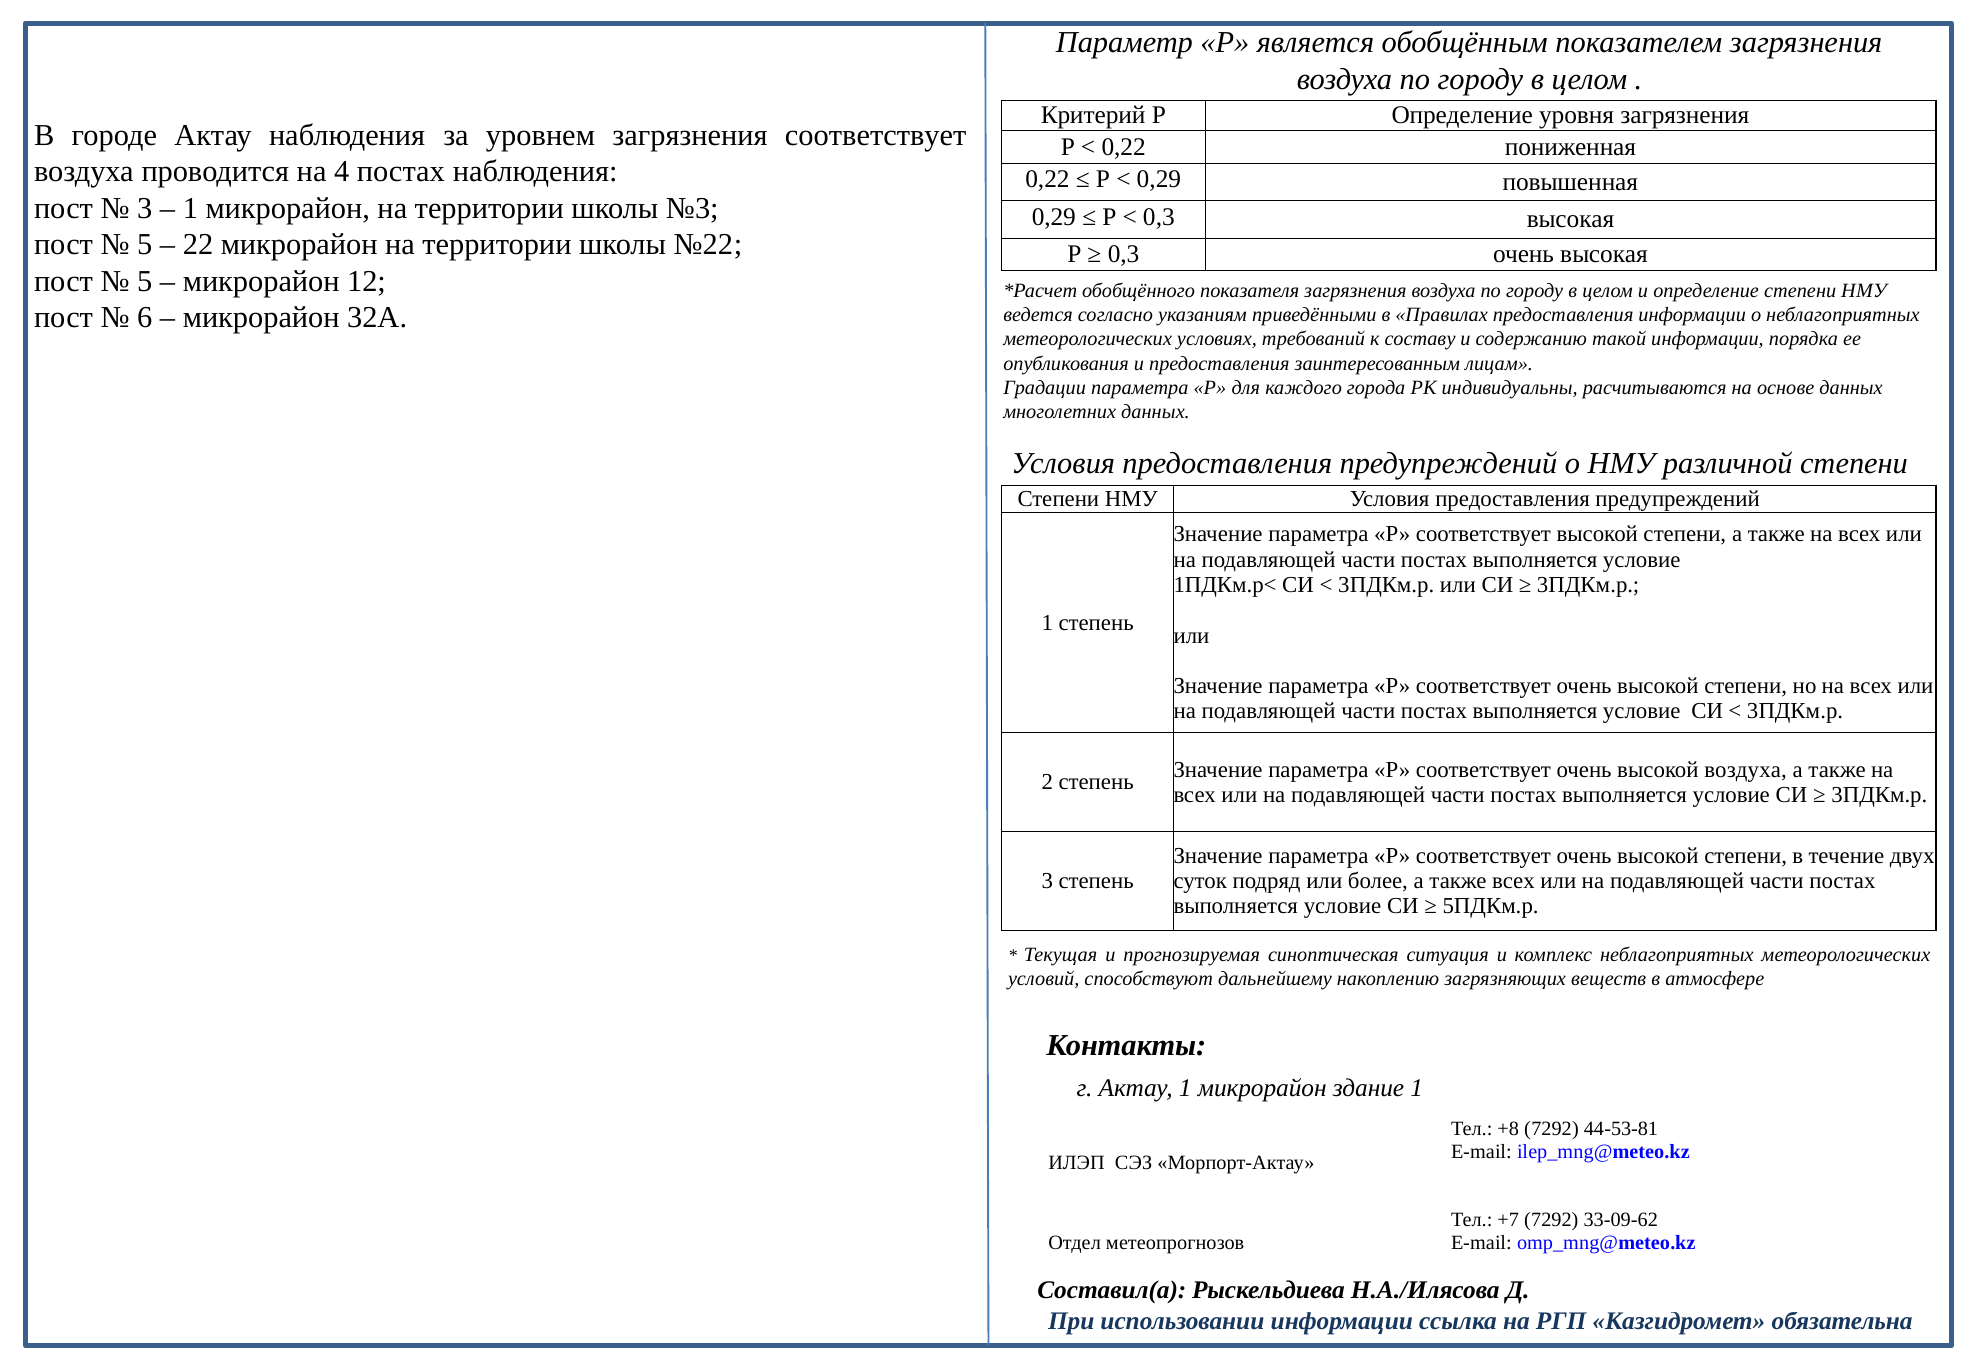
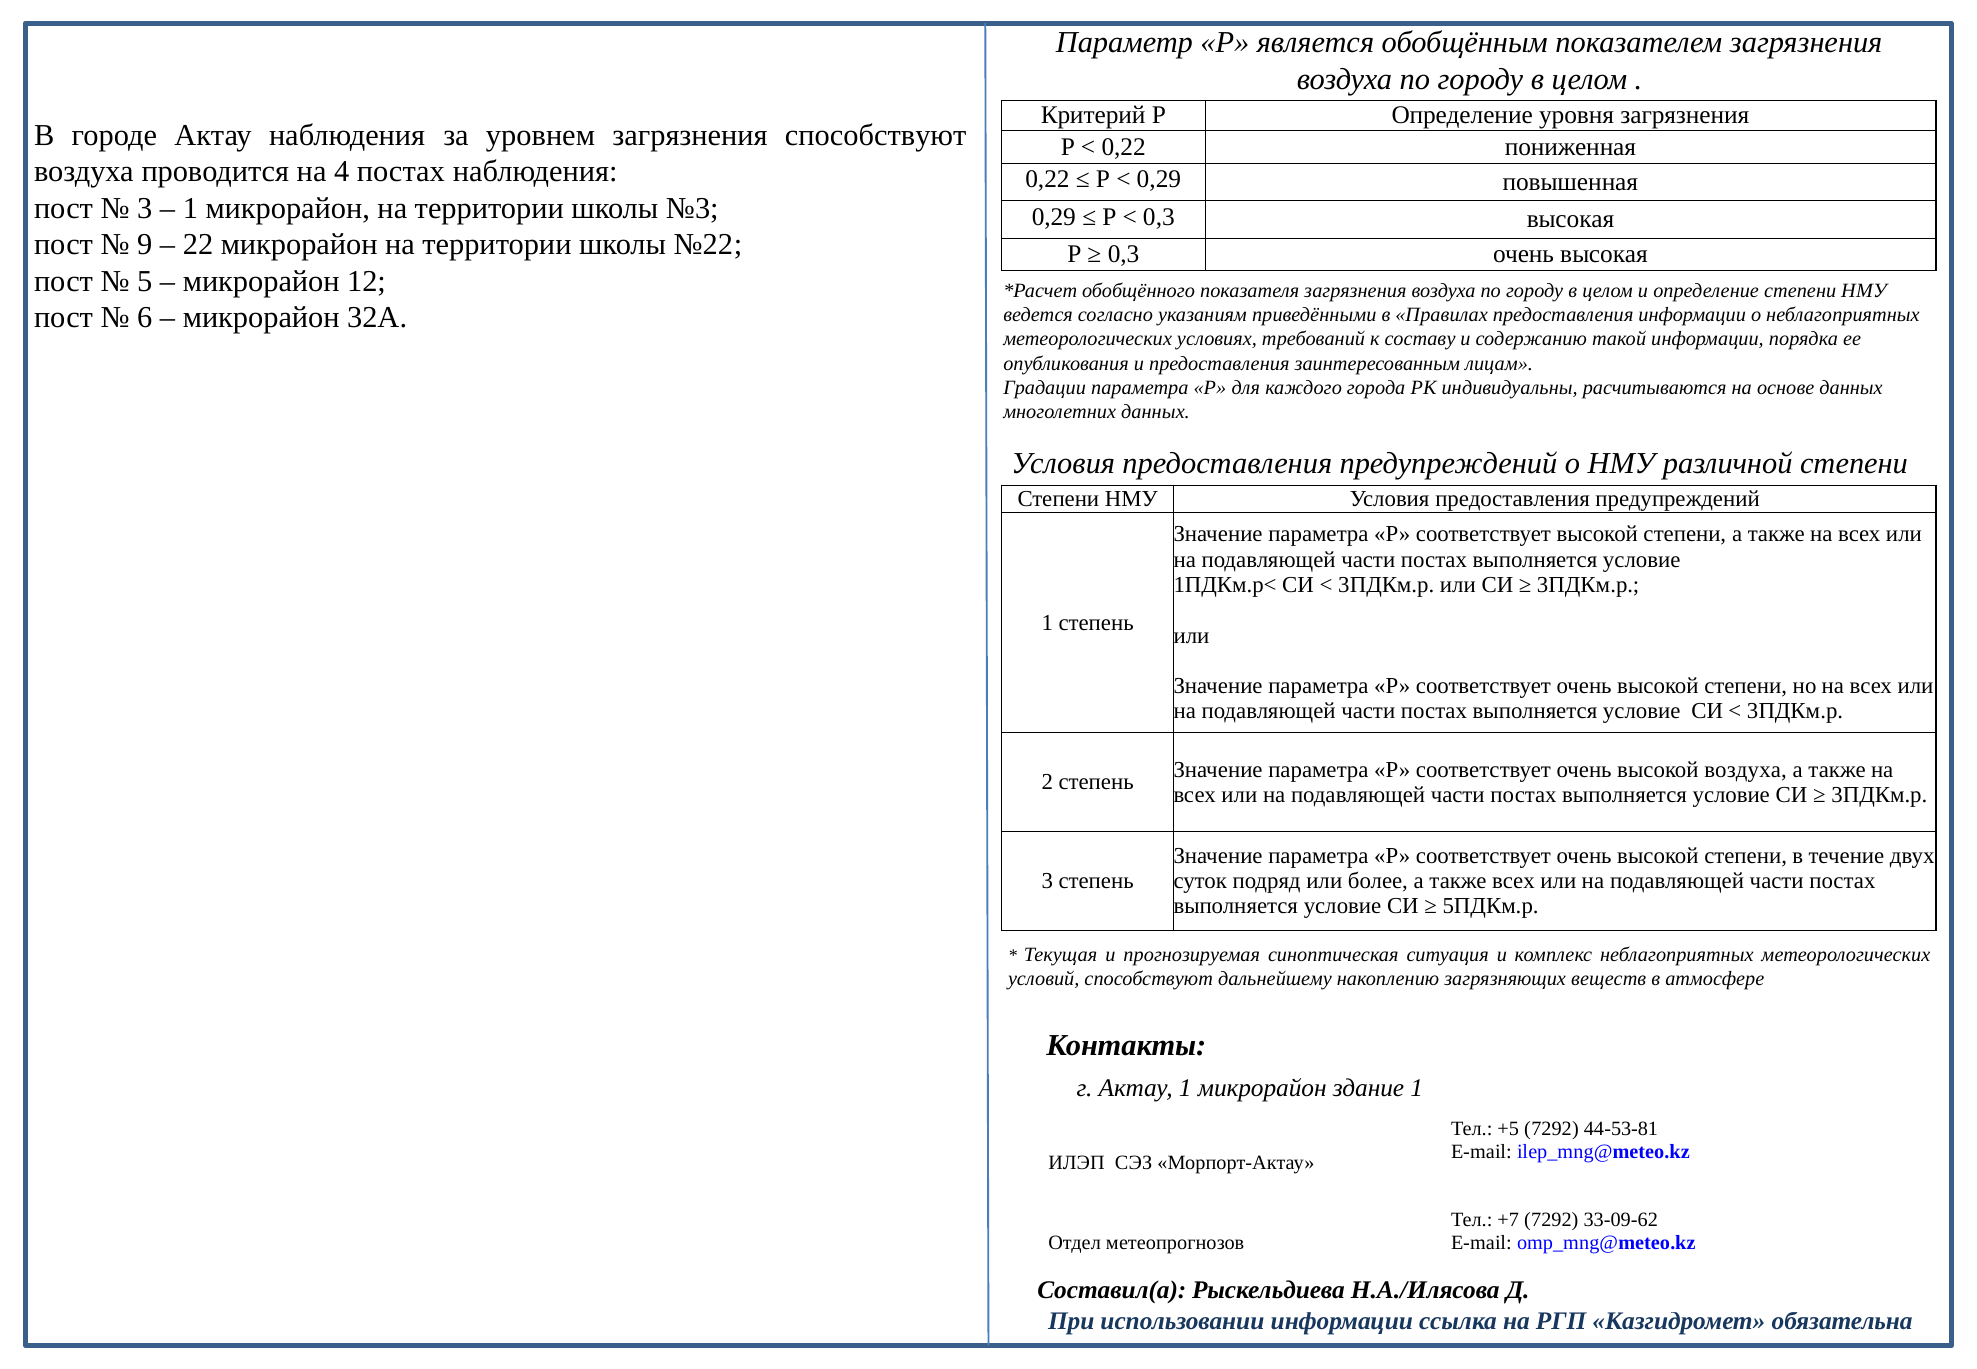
загрязнения соответствует: соответствует -> способствуют (876, 135)
5: 5 -> 9 (145, 244)
+8: +8 -> +5 (1508, 1129)
